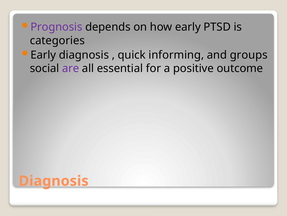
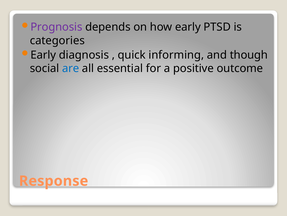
groups: groups -> though (249, 55)
are colour: purple -> blue (71, 68)
Diagnosis: Diagnosis -> Response (54, 180)
